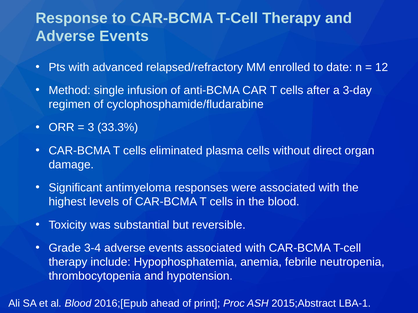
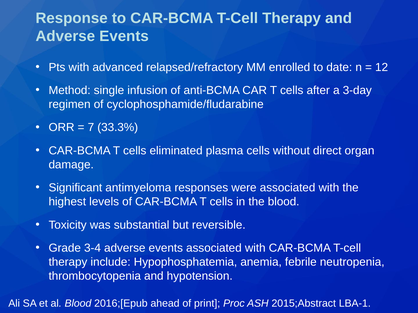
3: 3 -> 7 (91, 128)
